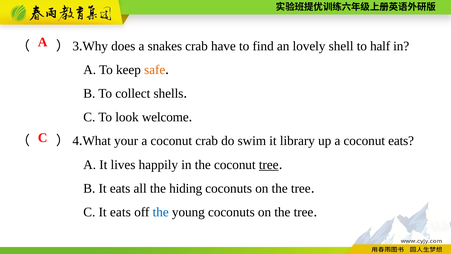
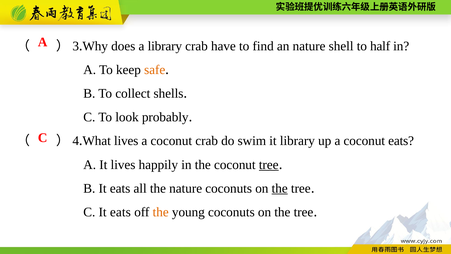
a snakes: snakes -> library (165, 46)
an lovely: lovely -> nature (309, 46)
welcome: welcome -> probably (165, 117)
your: your -> lives (126, 141)
the hiding: hiding -> nature (186, 188)
the underline: none -> present (280, 188)
the colour: blue -> orange (161, 212)
